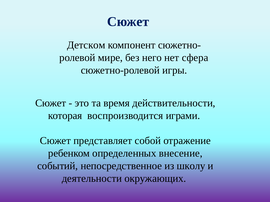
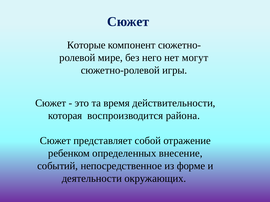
Детском: Детском -> Которые (86, 45)
сфера: сфера -> могут (195, 58)
играми: играми -> района (183, 116)
школу: школу -> форме (191, 166)
